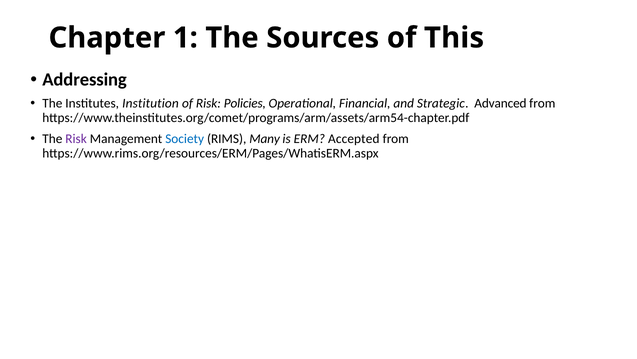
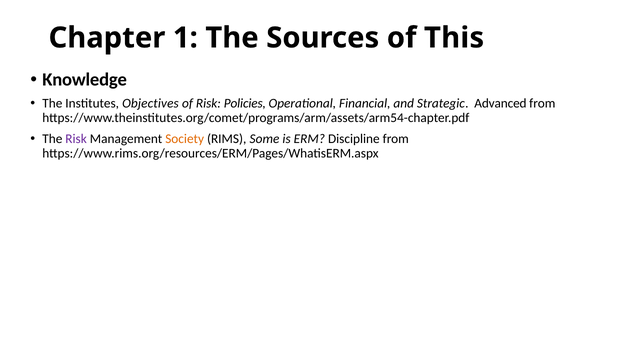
Addressing: Addressing -> Knowledge (85, 79)
Institution: Institution -> Objectives (150, 103)
Society colour: blue -> orange (185, 139)
Many: Many -> Some (264, 139)
Accepted: Accepted -> Discipline (354, 139)
